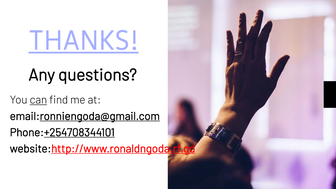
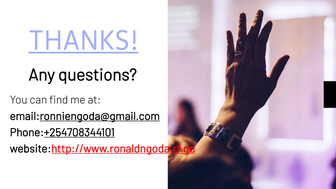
can underline: present -> none (38, 100)
